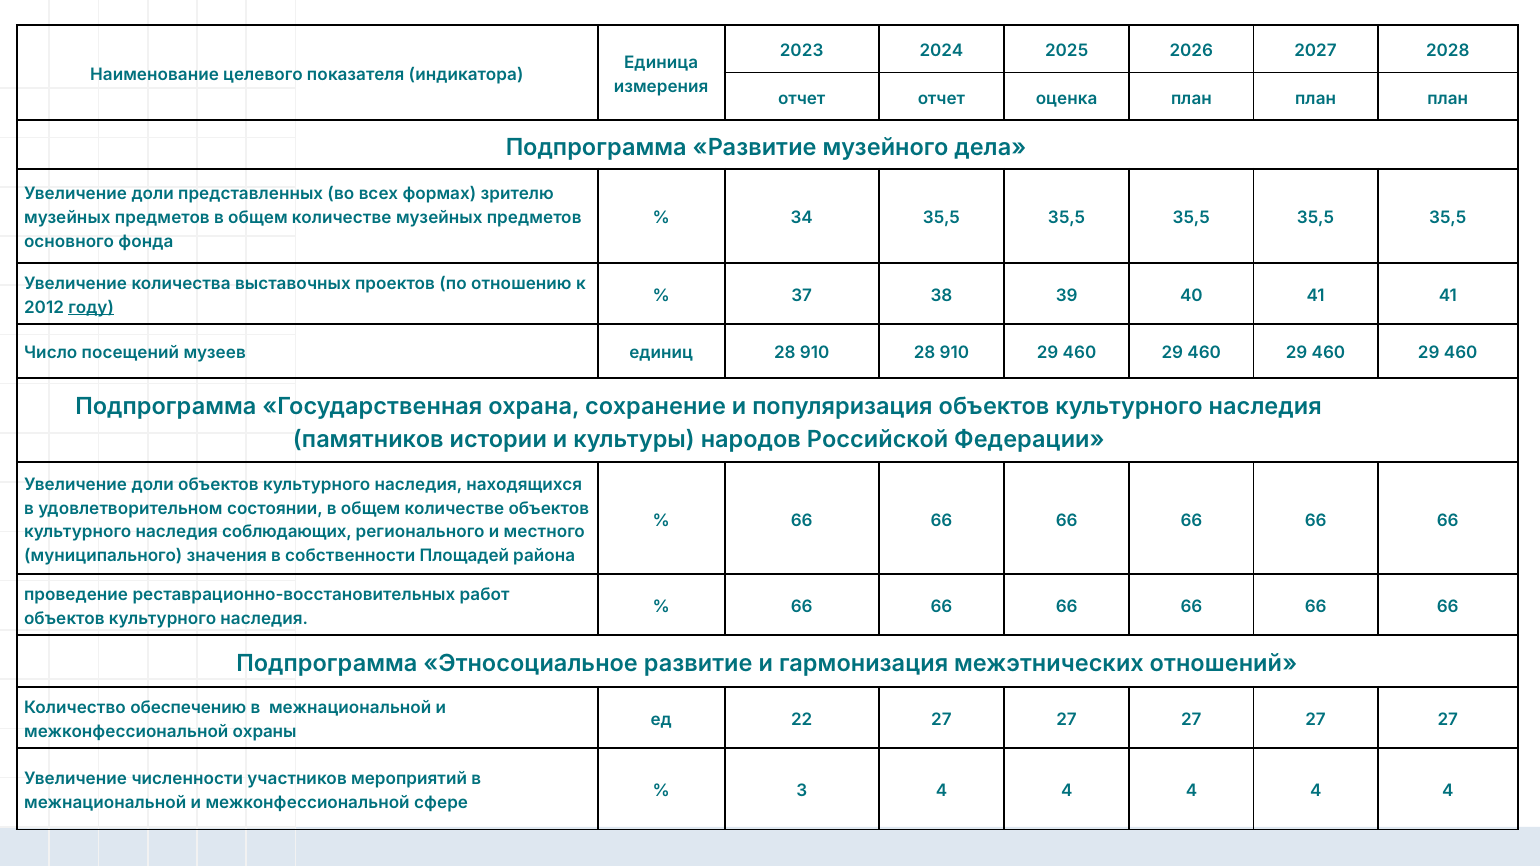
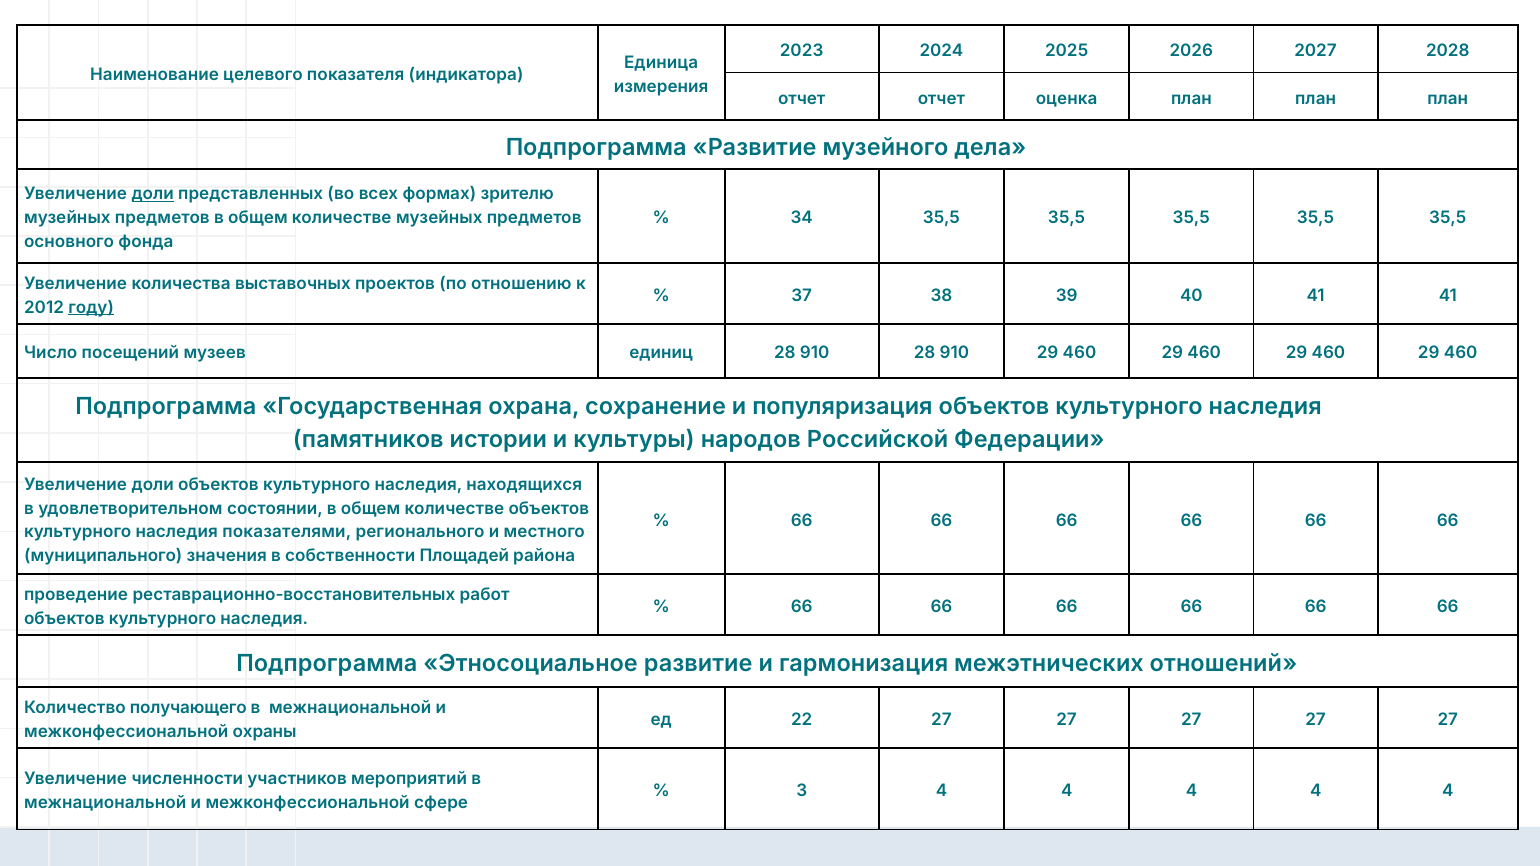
доли underline: none -> present (153, 194)
соблюдающих: соблюдающих -> показателями (287, 533)
обеспечению: обеспечению -> получающего (188, 708)
